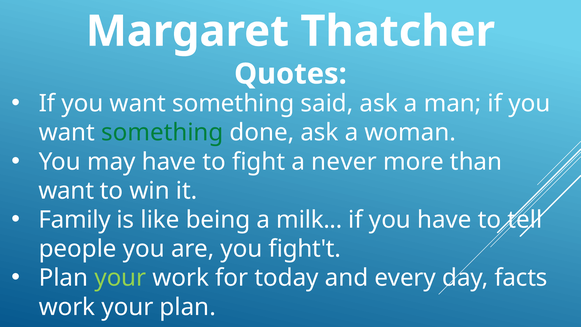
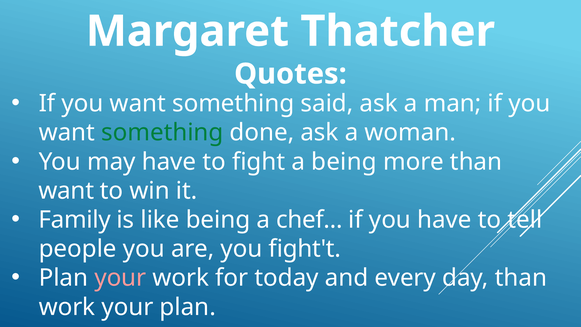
a never: never -> being (344, 162)
milk: milk -> chef (309, 220)
your colour: light green -> pink (120, 278)
day facts: facts -> than (521, 278)
